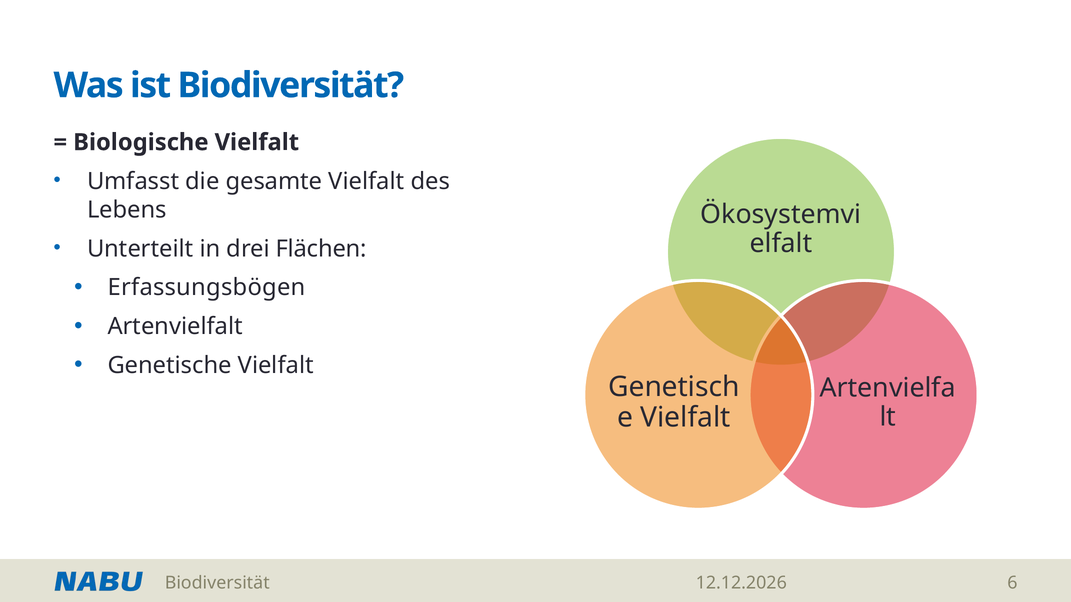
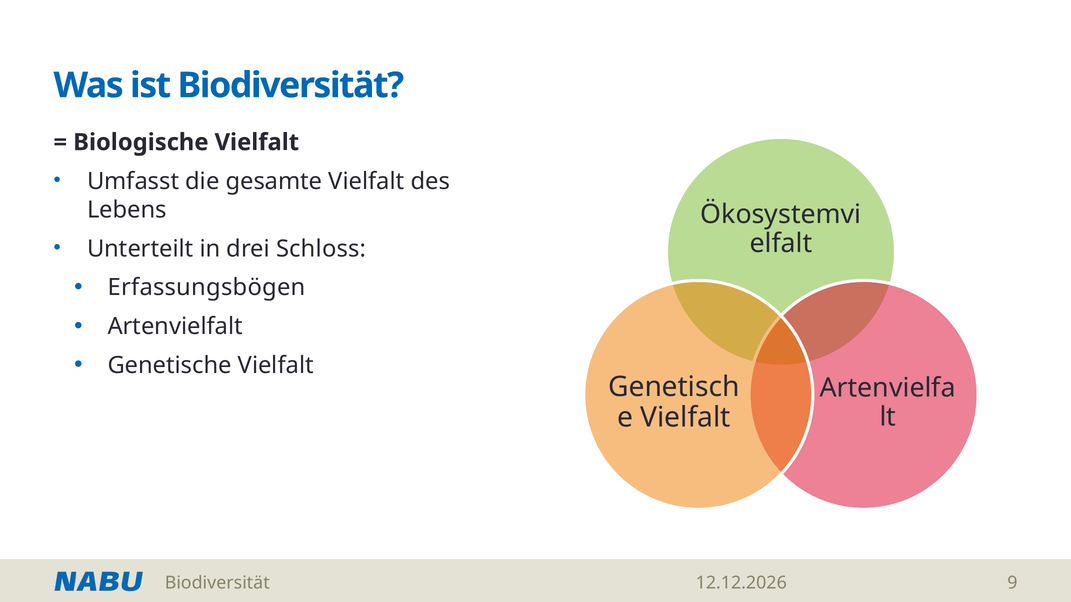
Flächen: Flächen -> Schloss (321, 249)
6: 6 -> 9 (1012, 583)
